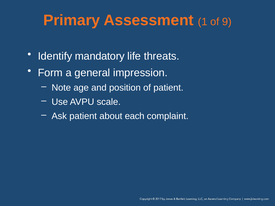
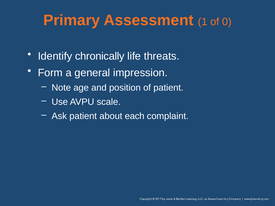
9: 9 -> 0 (227, 22)
mandatory: mandatory -> chronically (100, 56)
